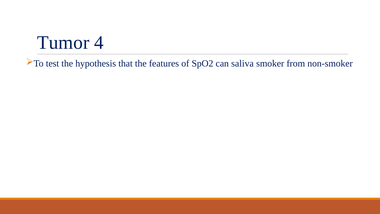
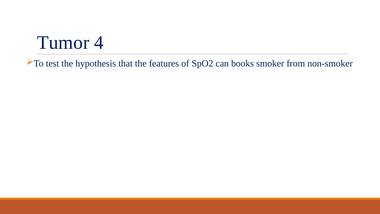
saliva: saliva -> books (243, 63)
